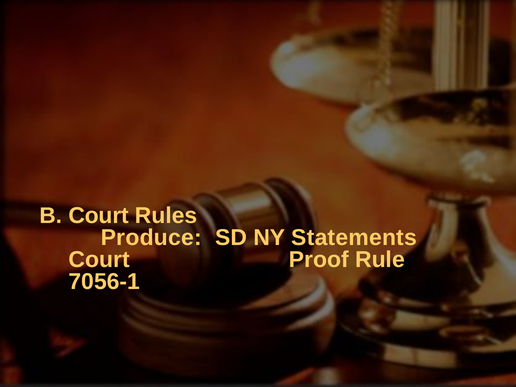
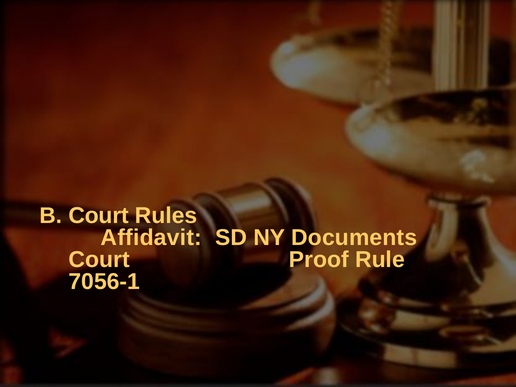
Produce: Produce -> Affidavit (151, 238)
Statements: Statements -> Documents (354, 238)
